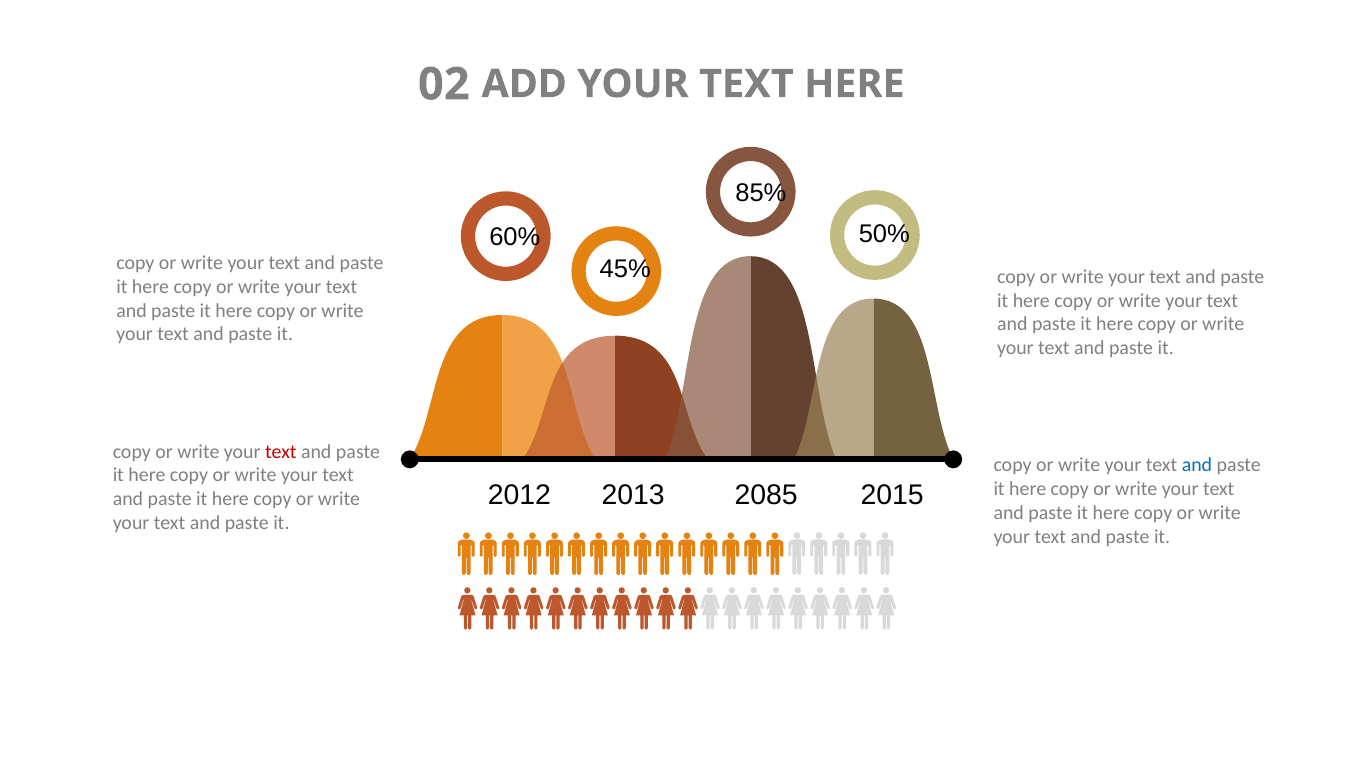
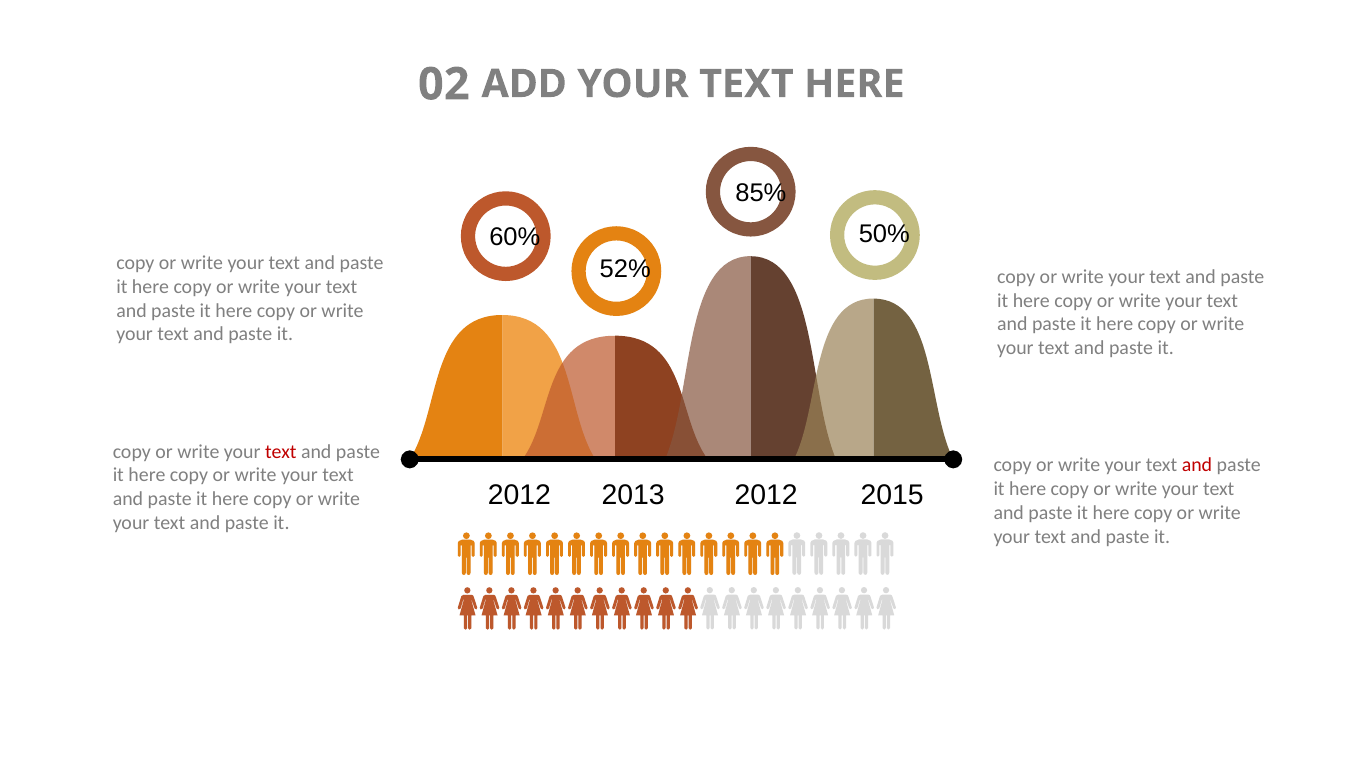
45%: 45% -> 52% (625, 269)
and colour: blue -> red (1197, 466)
2013 2085: 2085 -> 2012 (766, 495)
